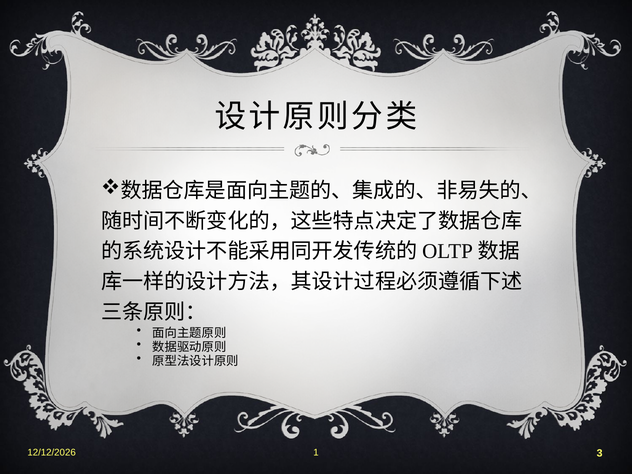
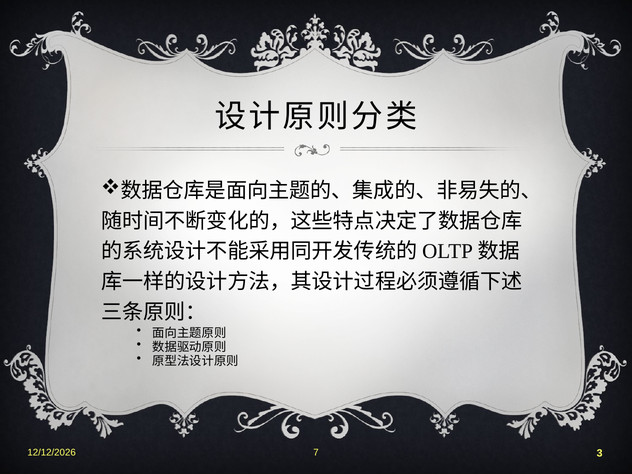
1: 1 -> 7 (316, 453)
